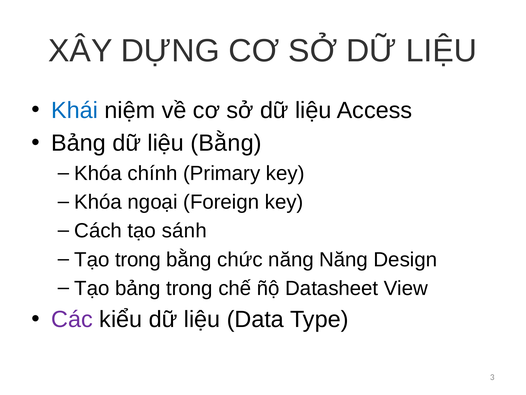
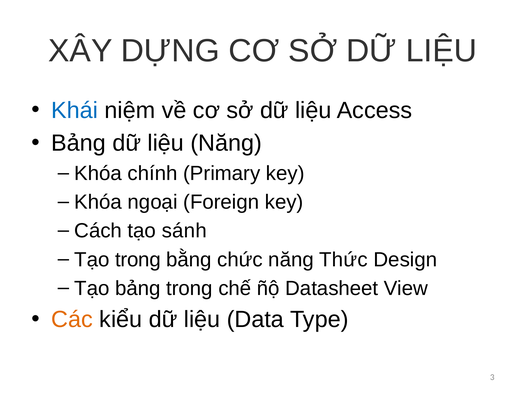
liệu Bằng: Bằng -> Năng (226, 143)
năng Năng: Năng -> Thức (343, 259)
Các colour: purple -> orange (72, 319)
